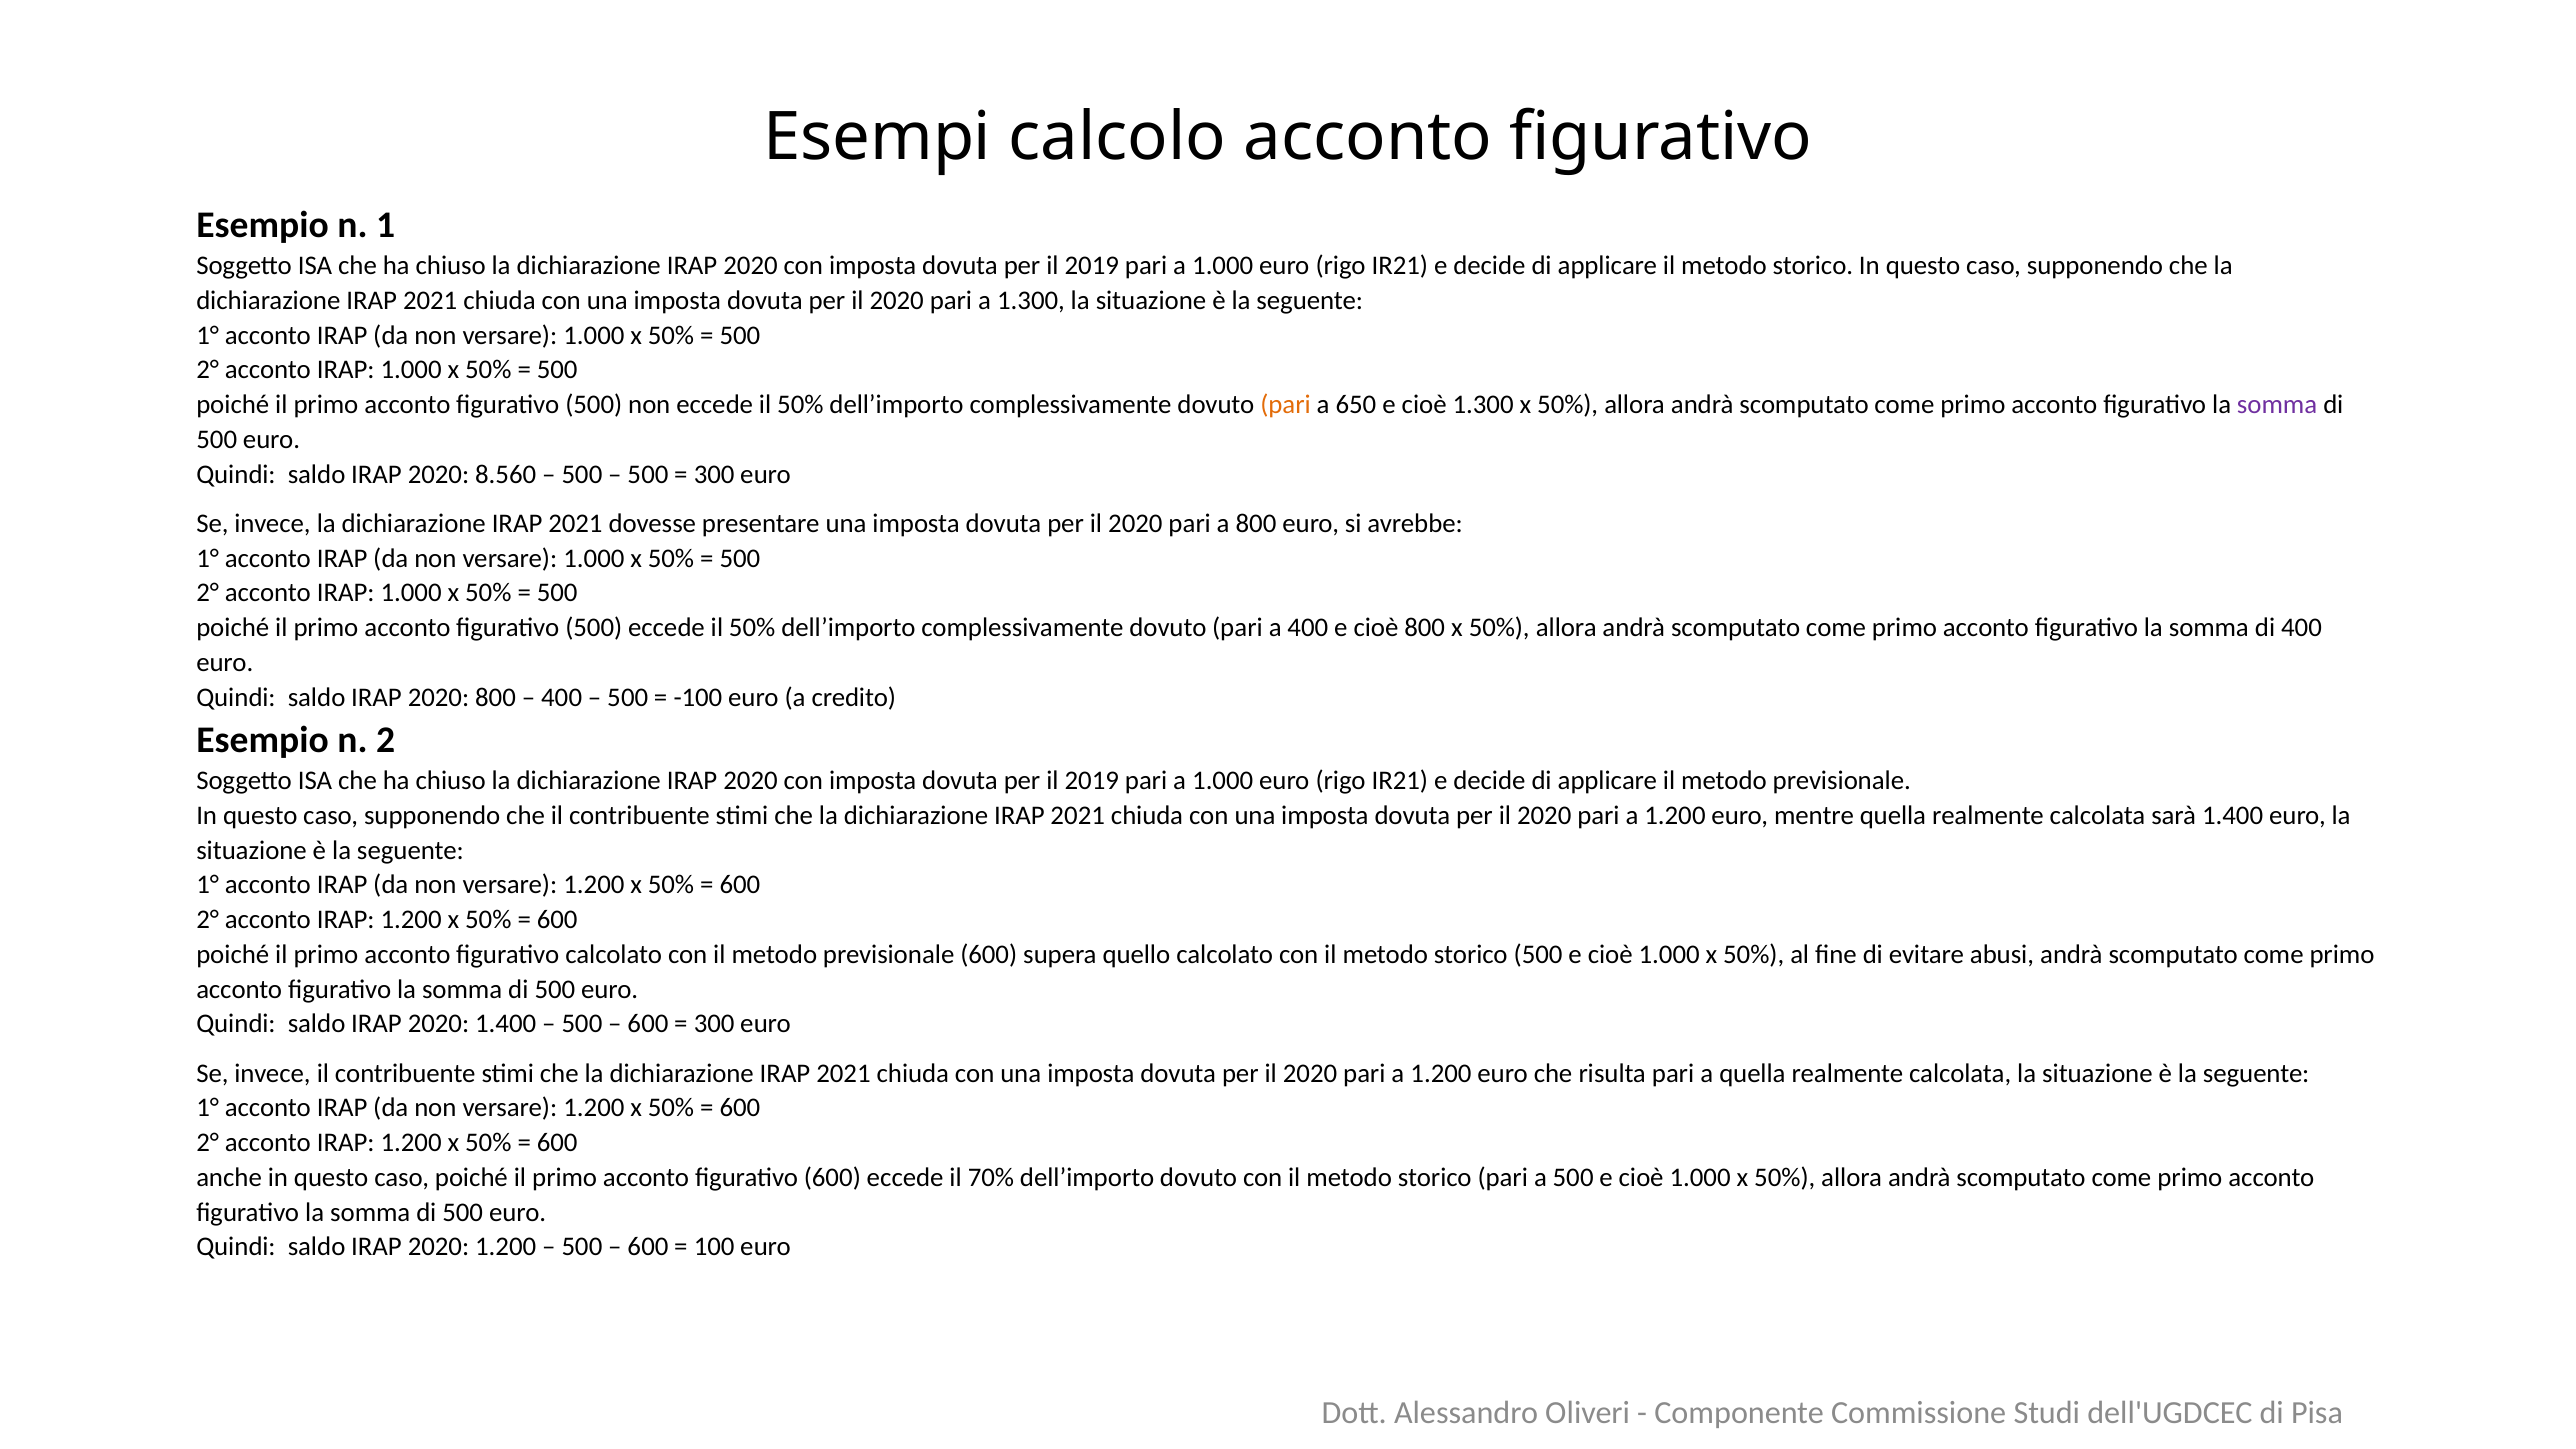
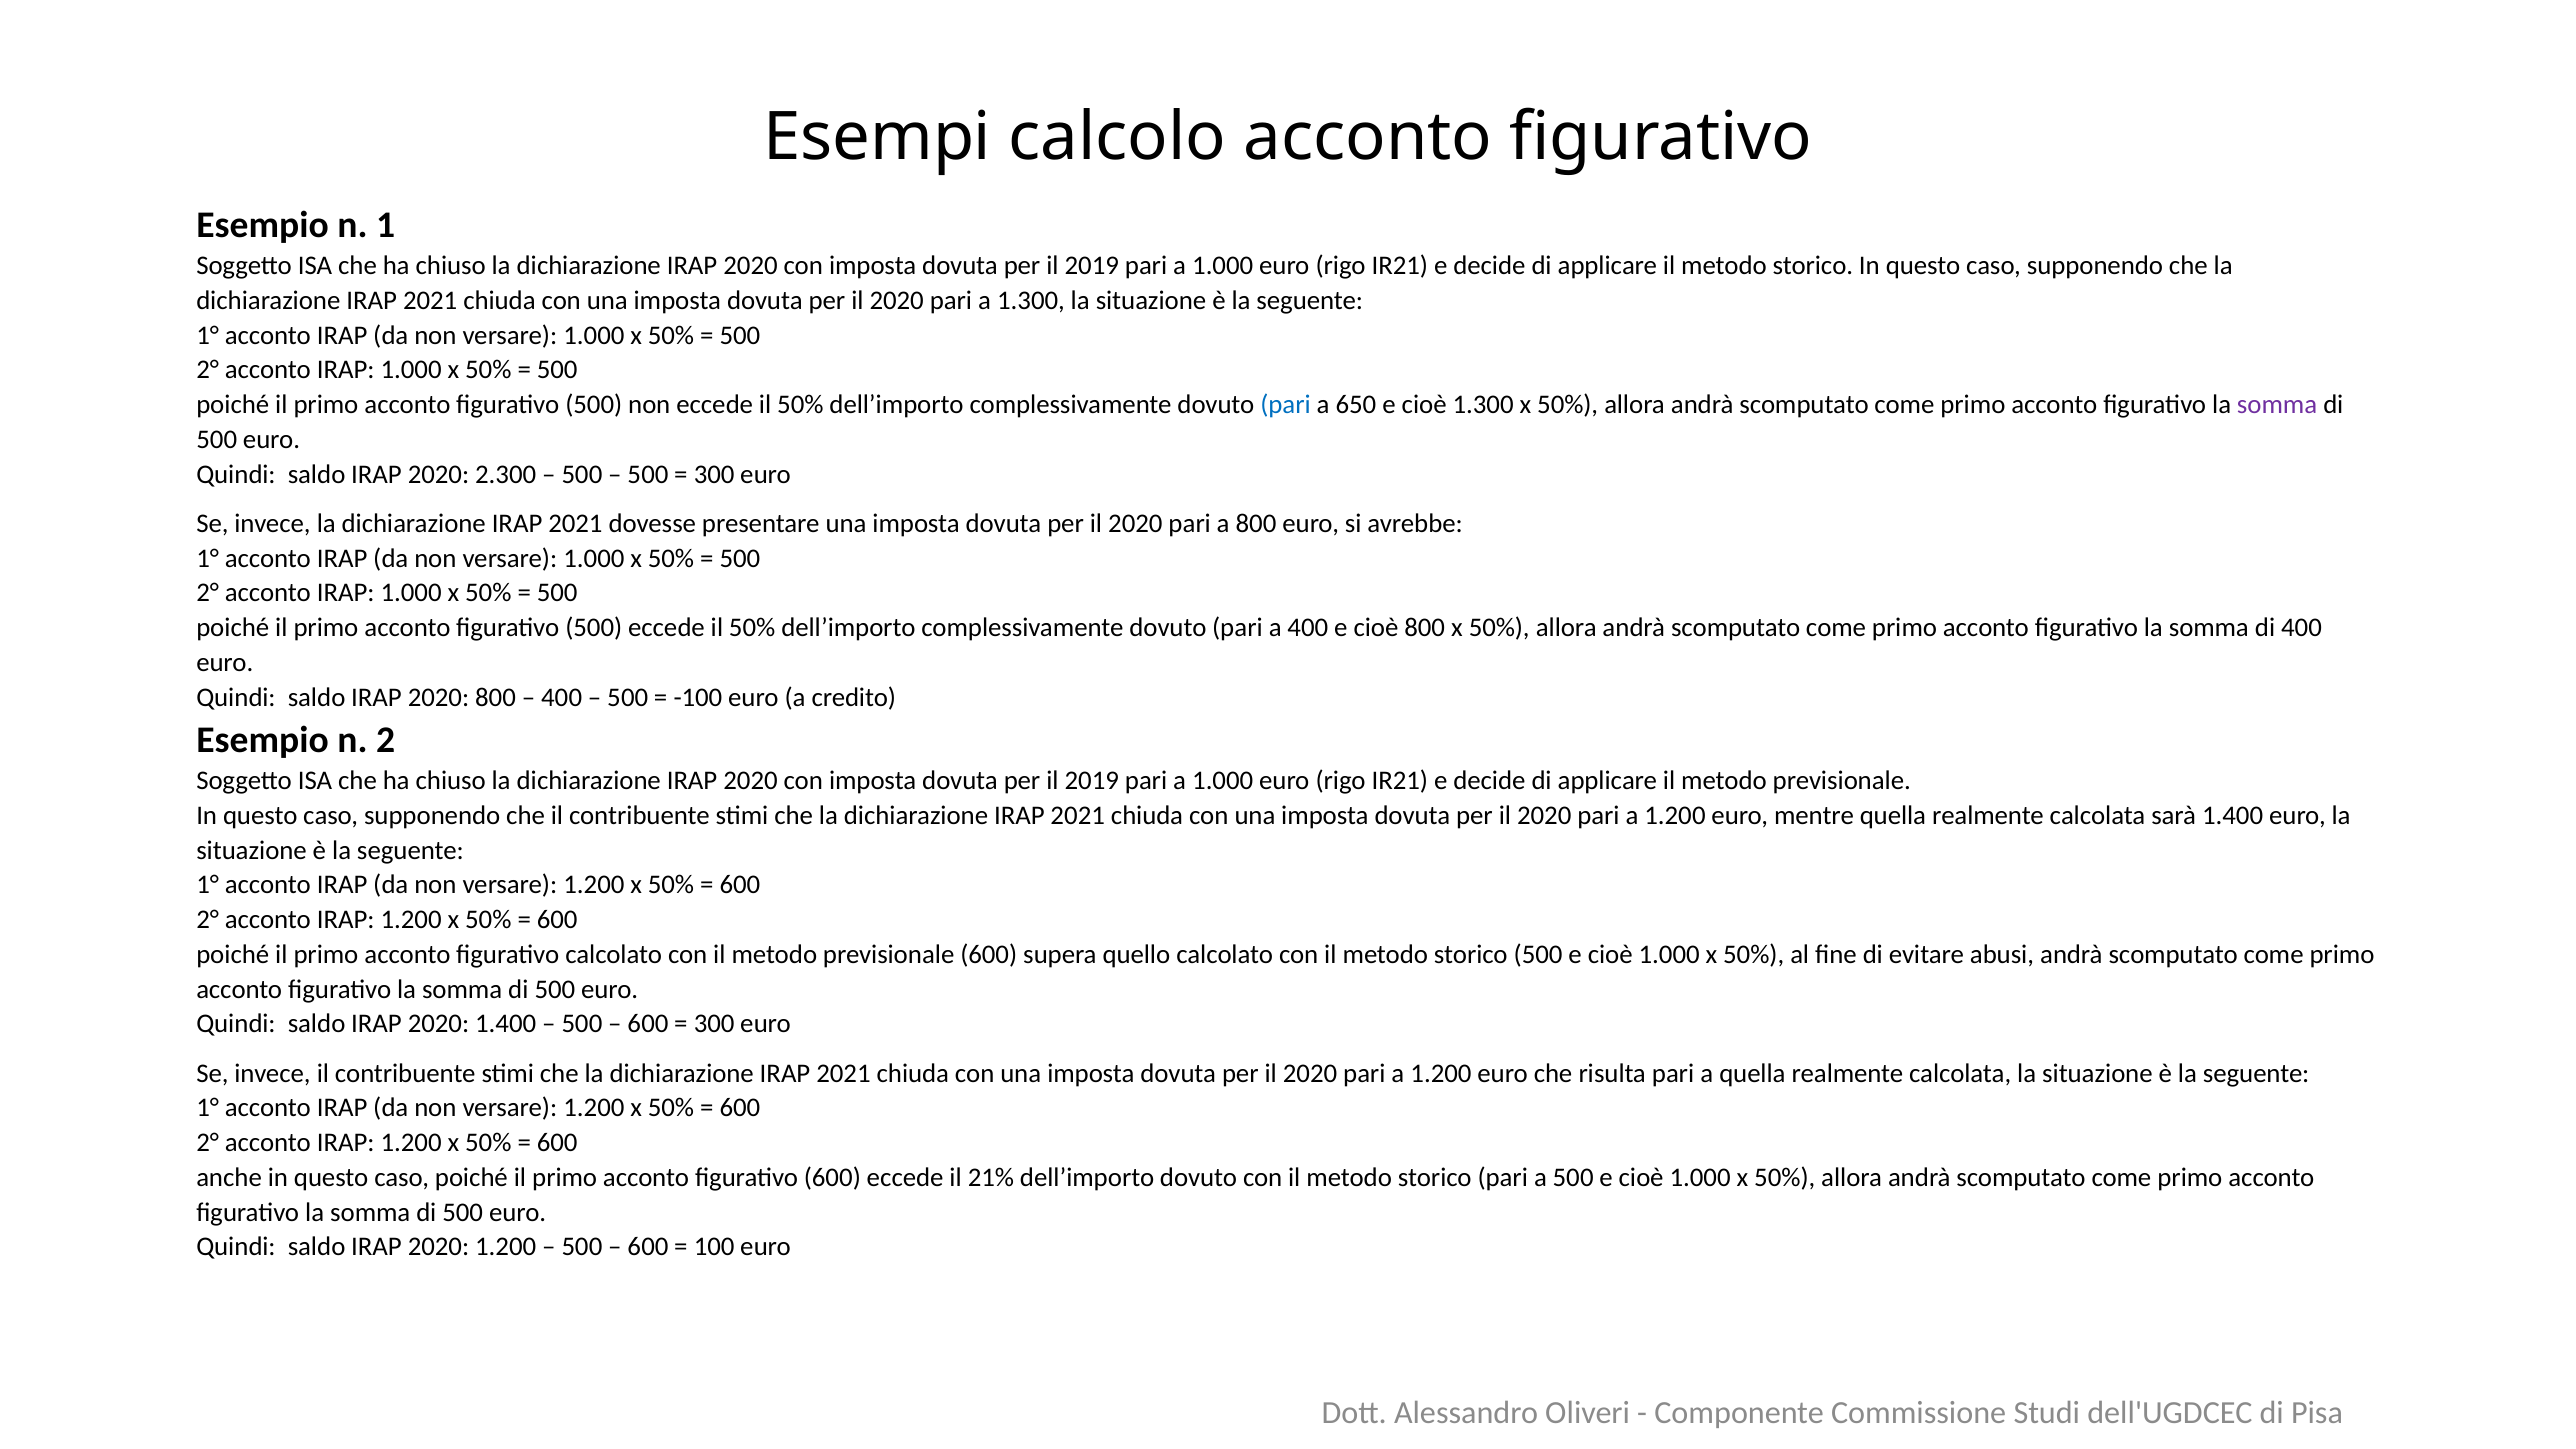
pari colour: orange -> blue (1286, 405)
8.560: 8.560 -> 2.300 (506, 474)
70%: 70% -> 21% (991, 1177)
